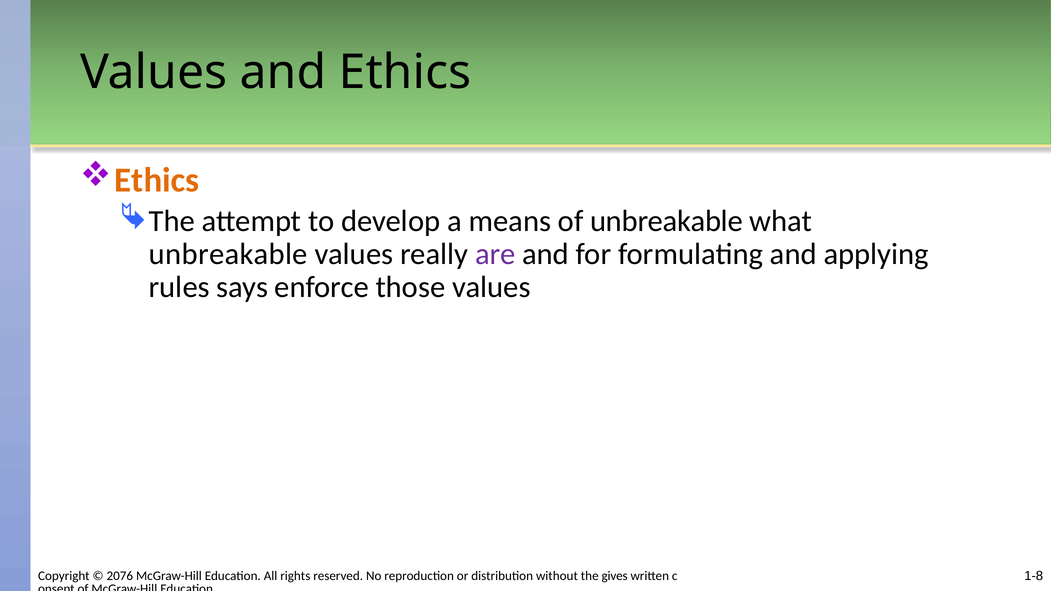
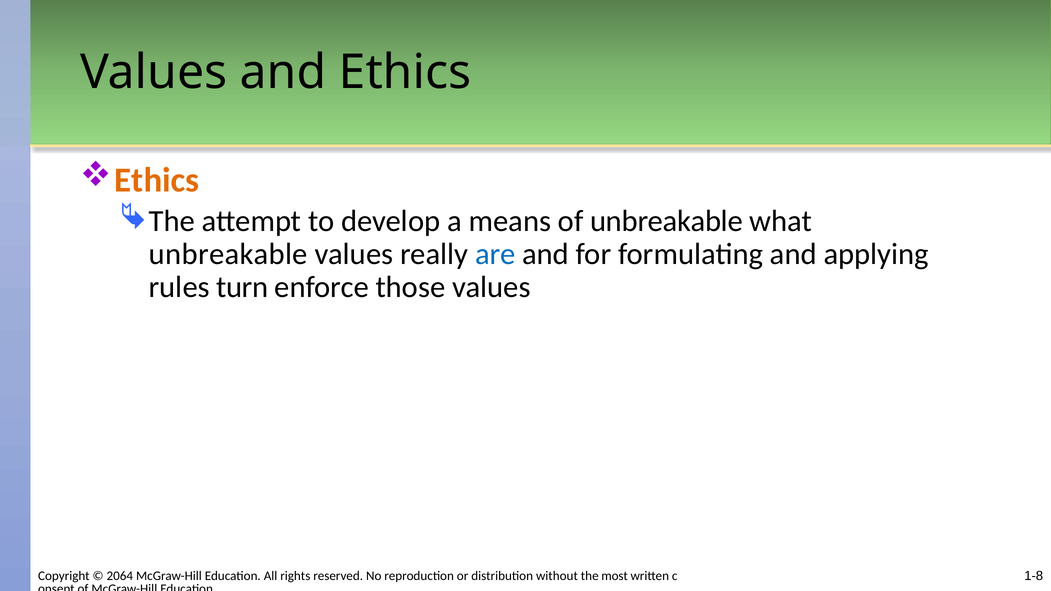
are colour: purple -> blue (495, 254)
says: says -> turn (242, 287)
2076: 2076 -> 2064 (120, 576)
gives: gives -> most (615, 576)
